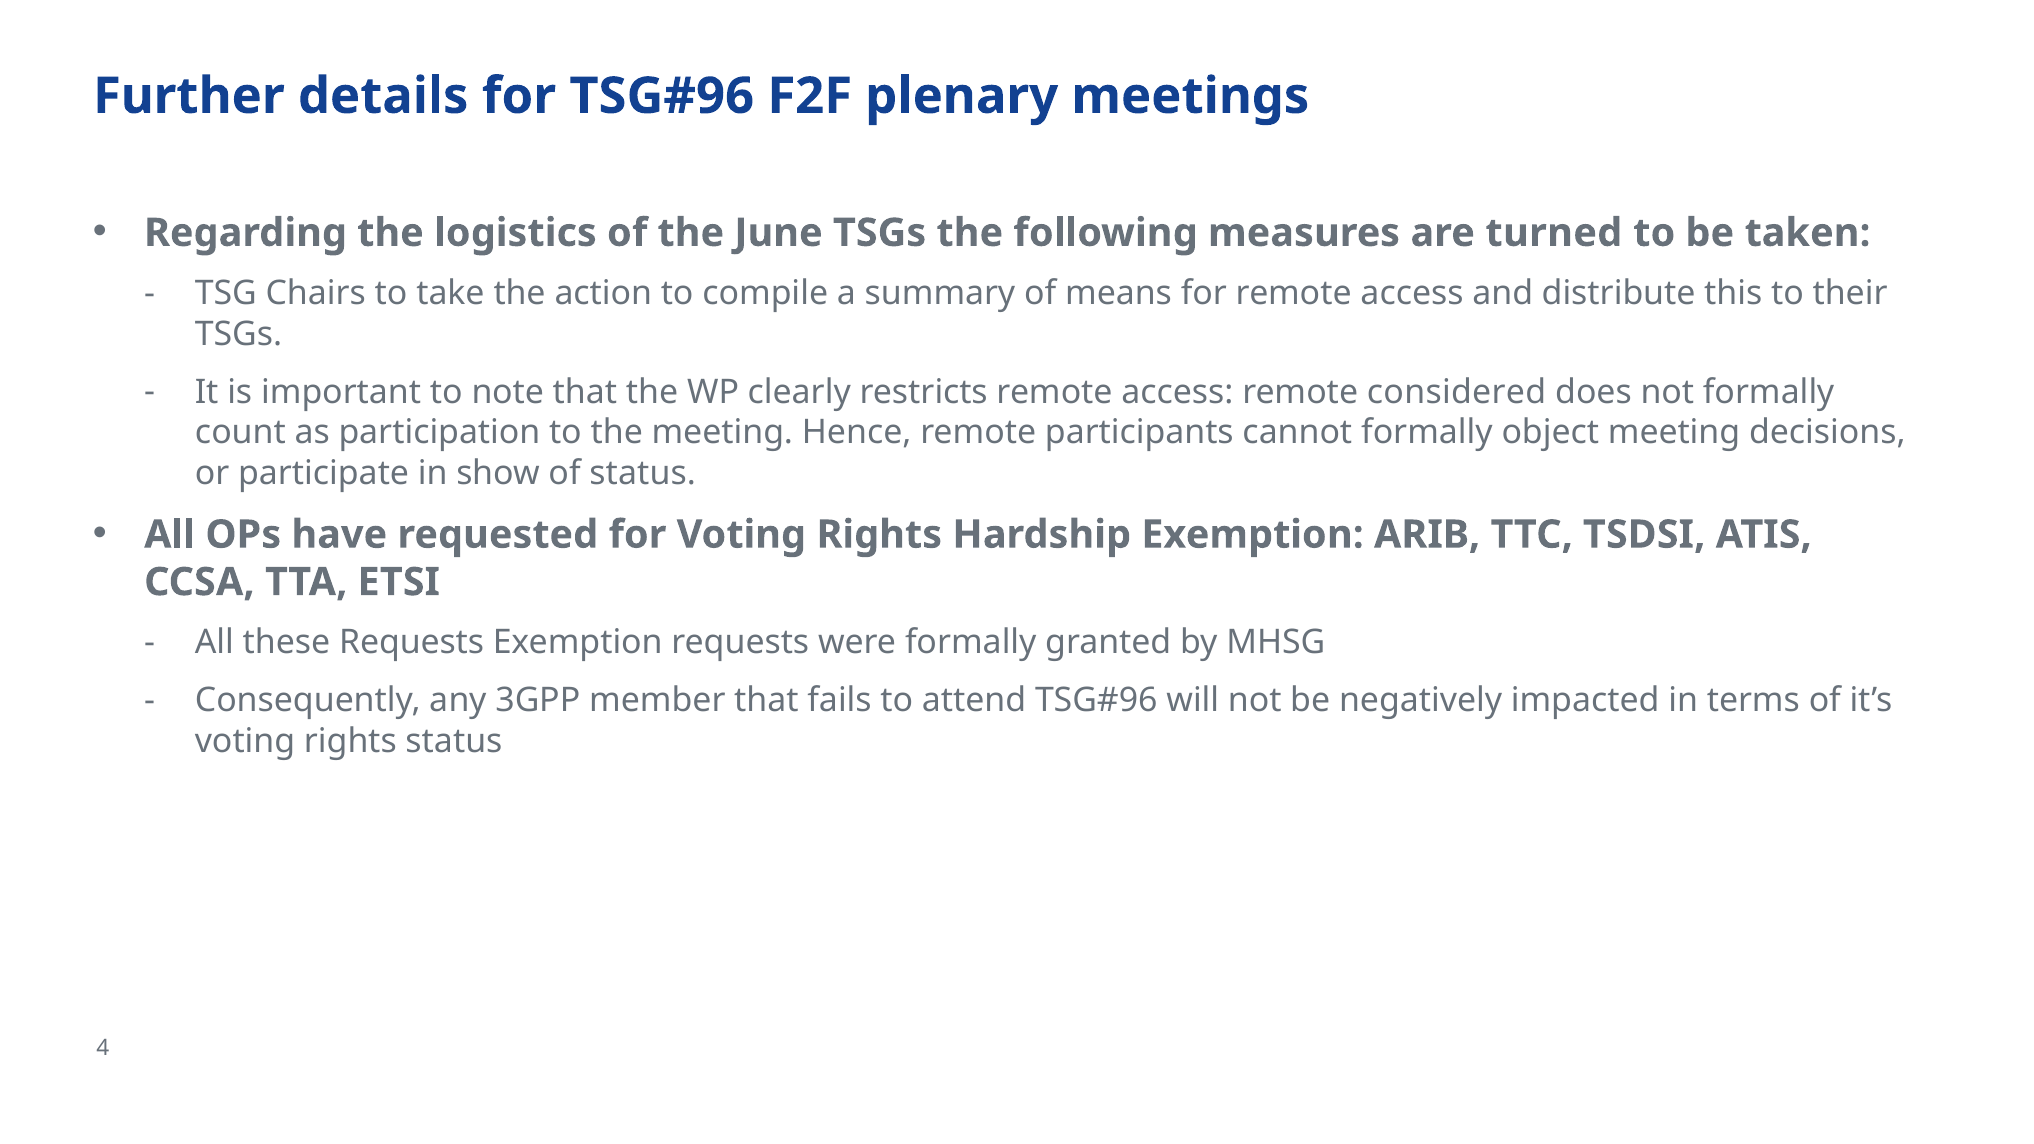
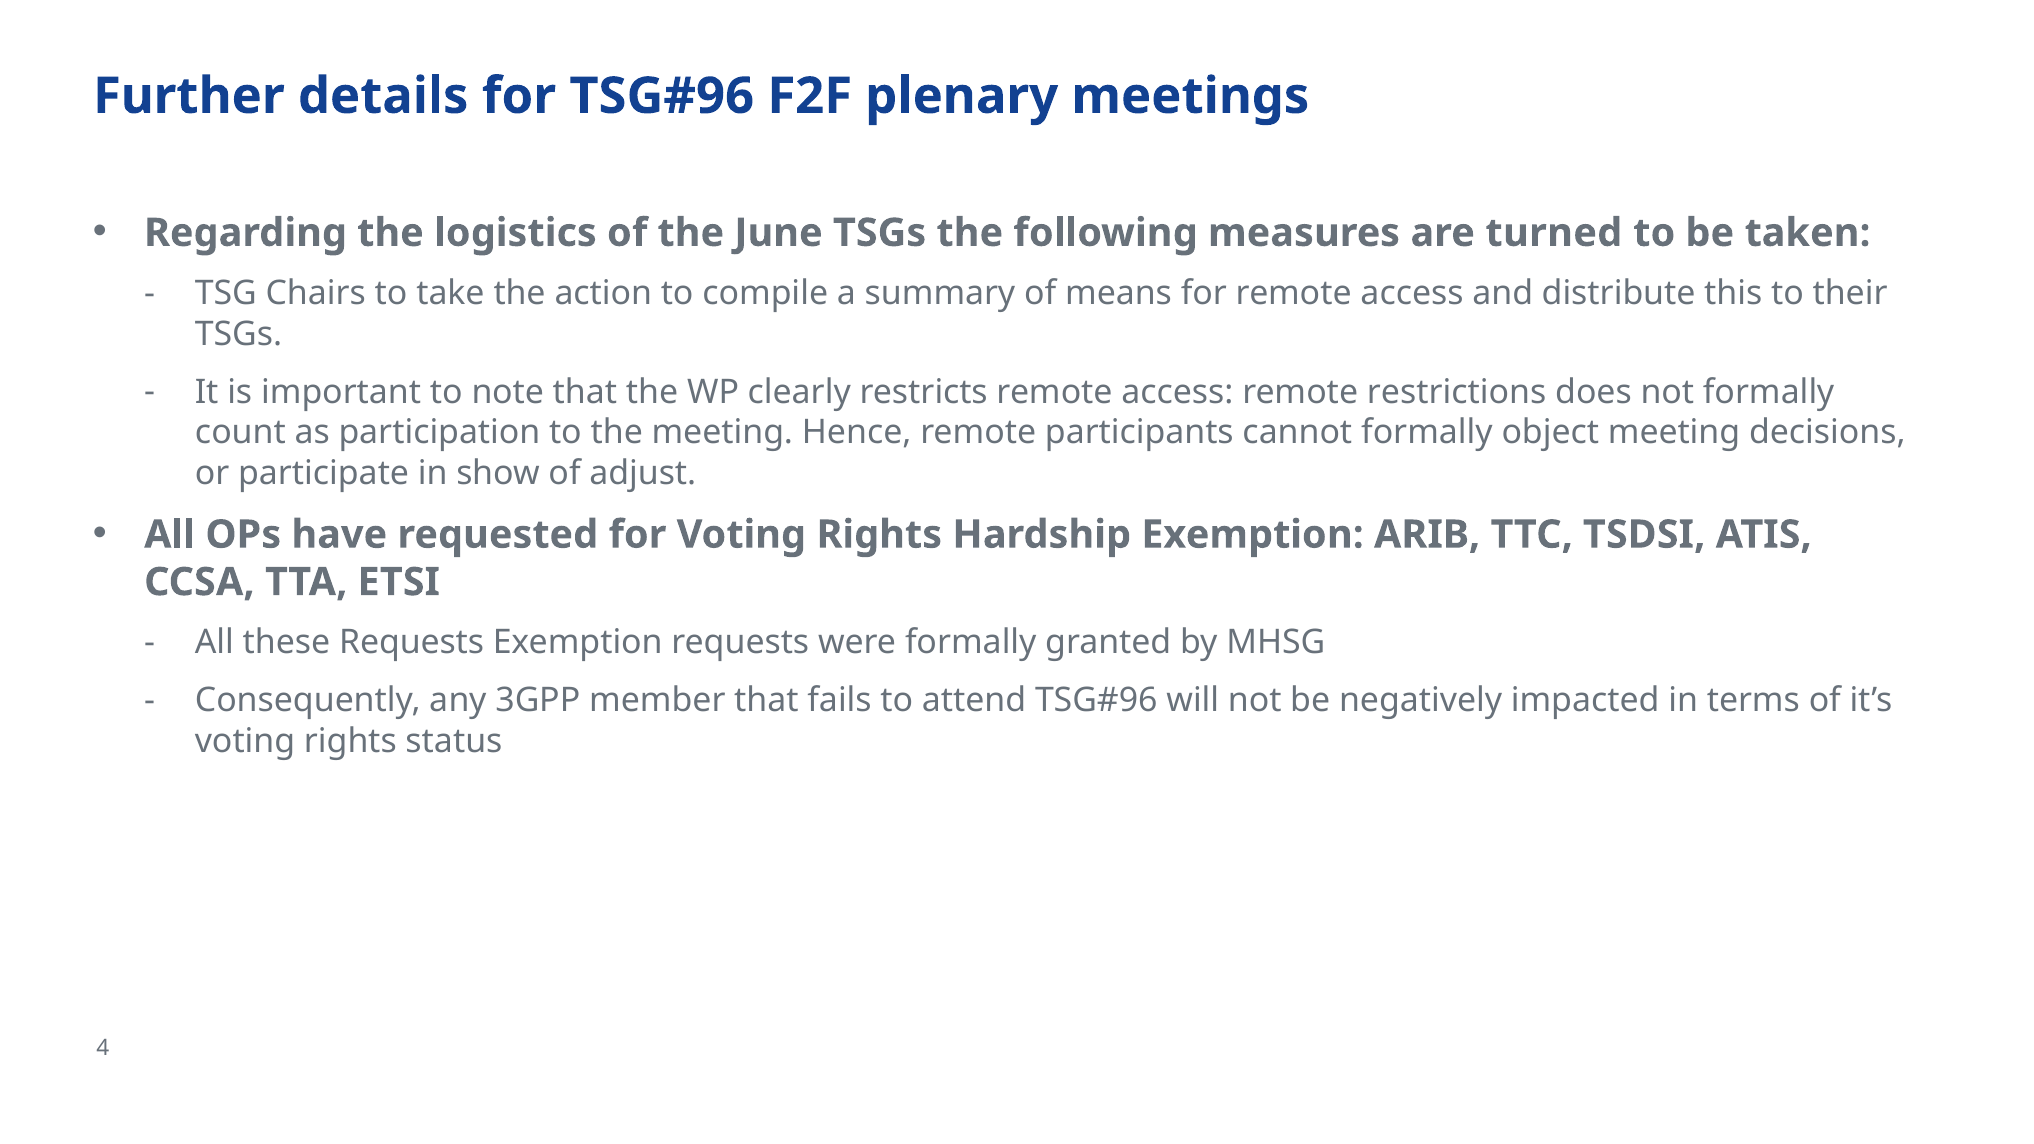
considered: considered -> restrictions (1457, 392)
of status: status -> adjust (643, 473)
